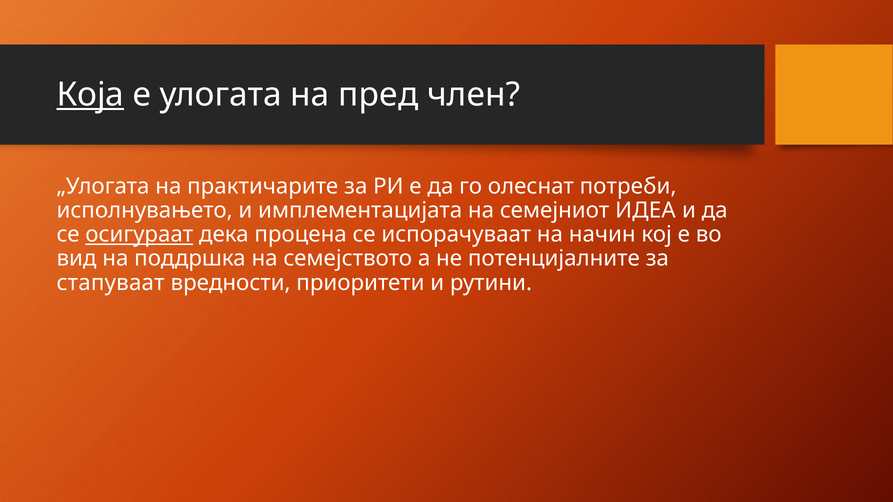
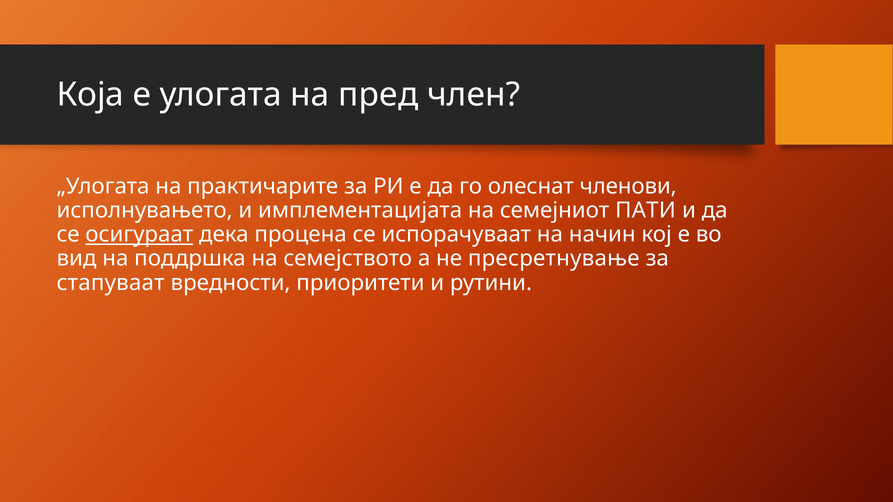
Која underline: present -> none (90, 95)
потреби: потреби -> членови (628, 186)
ИДЕА: ИДЕА -> ПАТИ (645, 211)
потенцијалните: потенцијалните -> пресретнување (554, 259)
